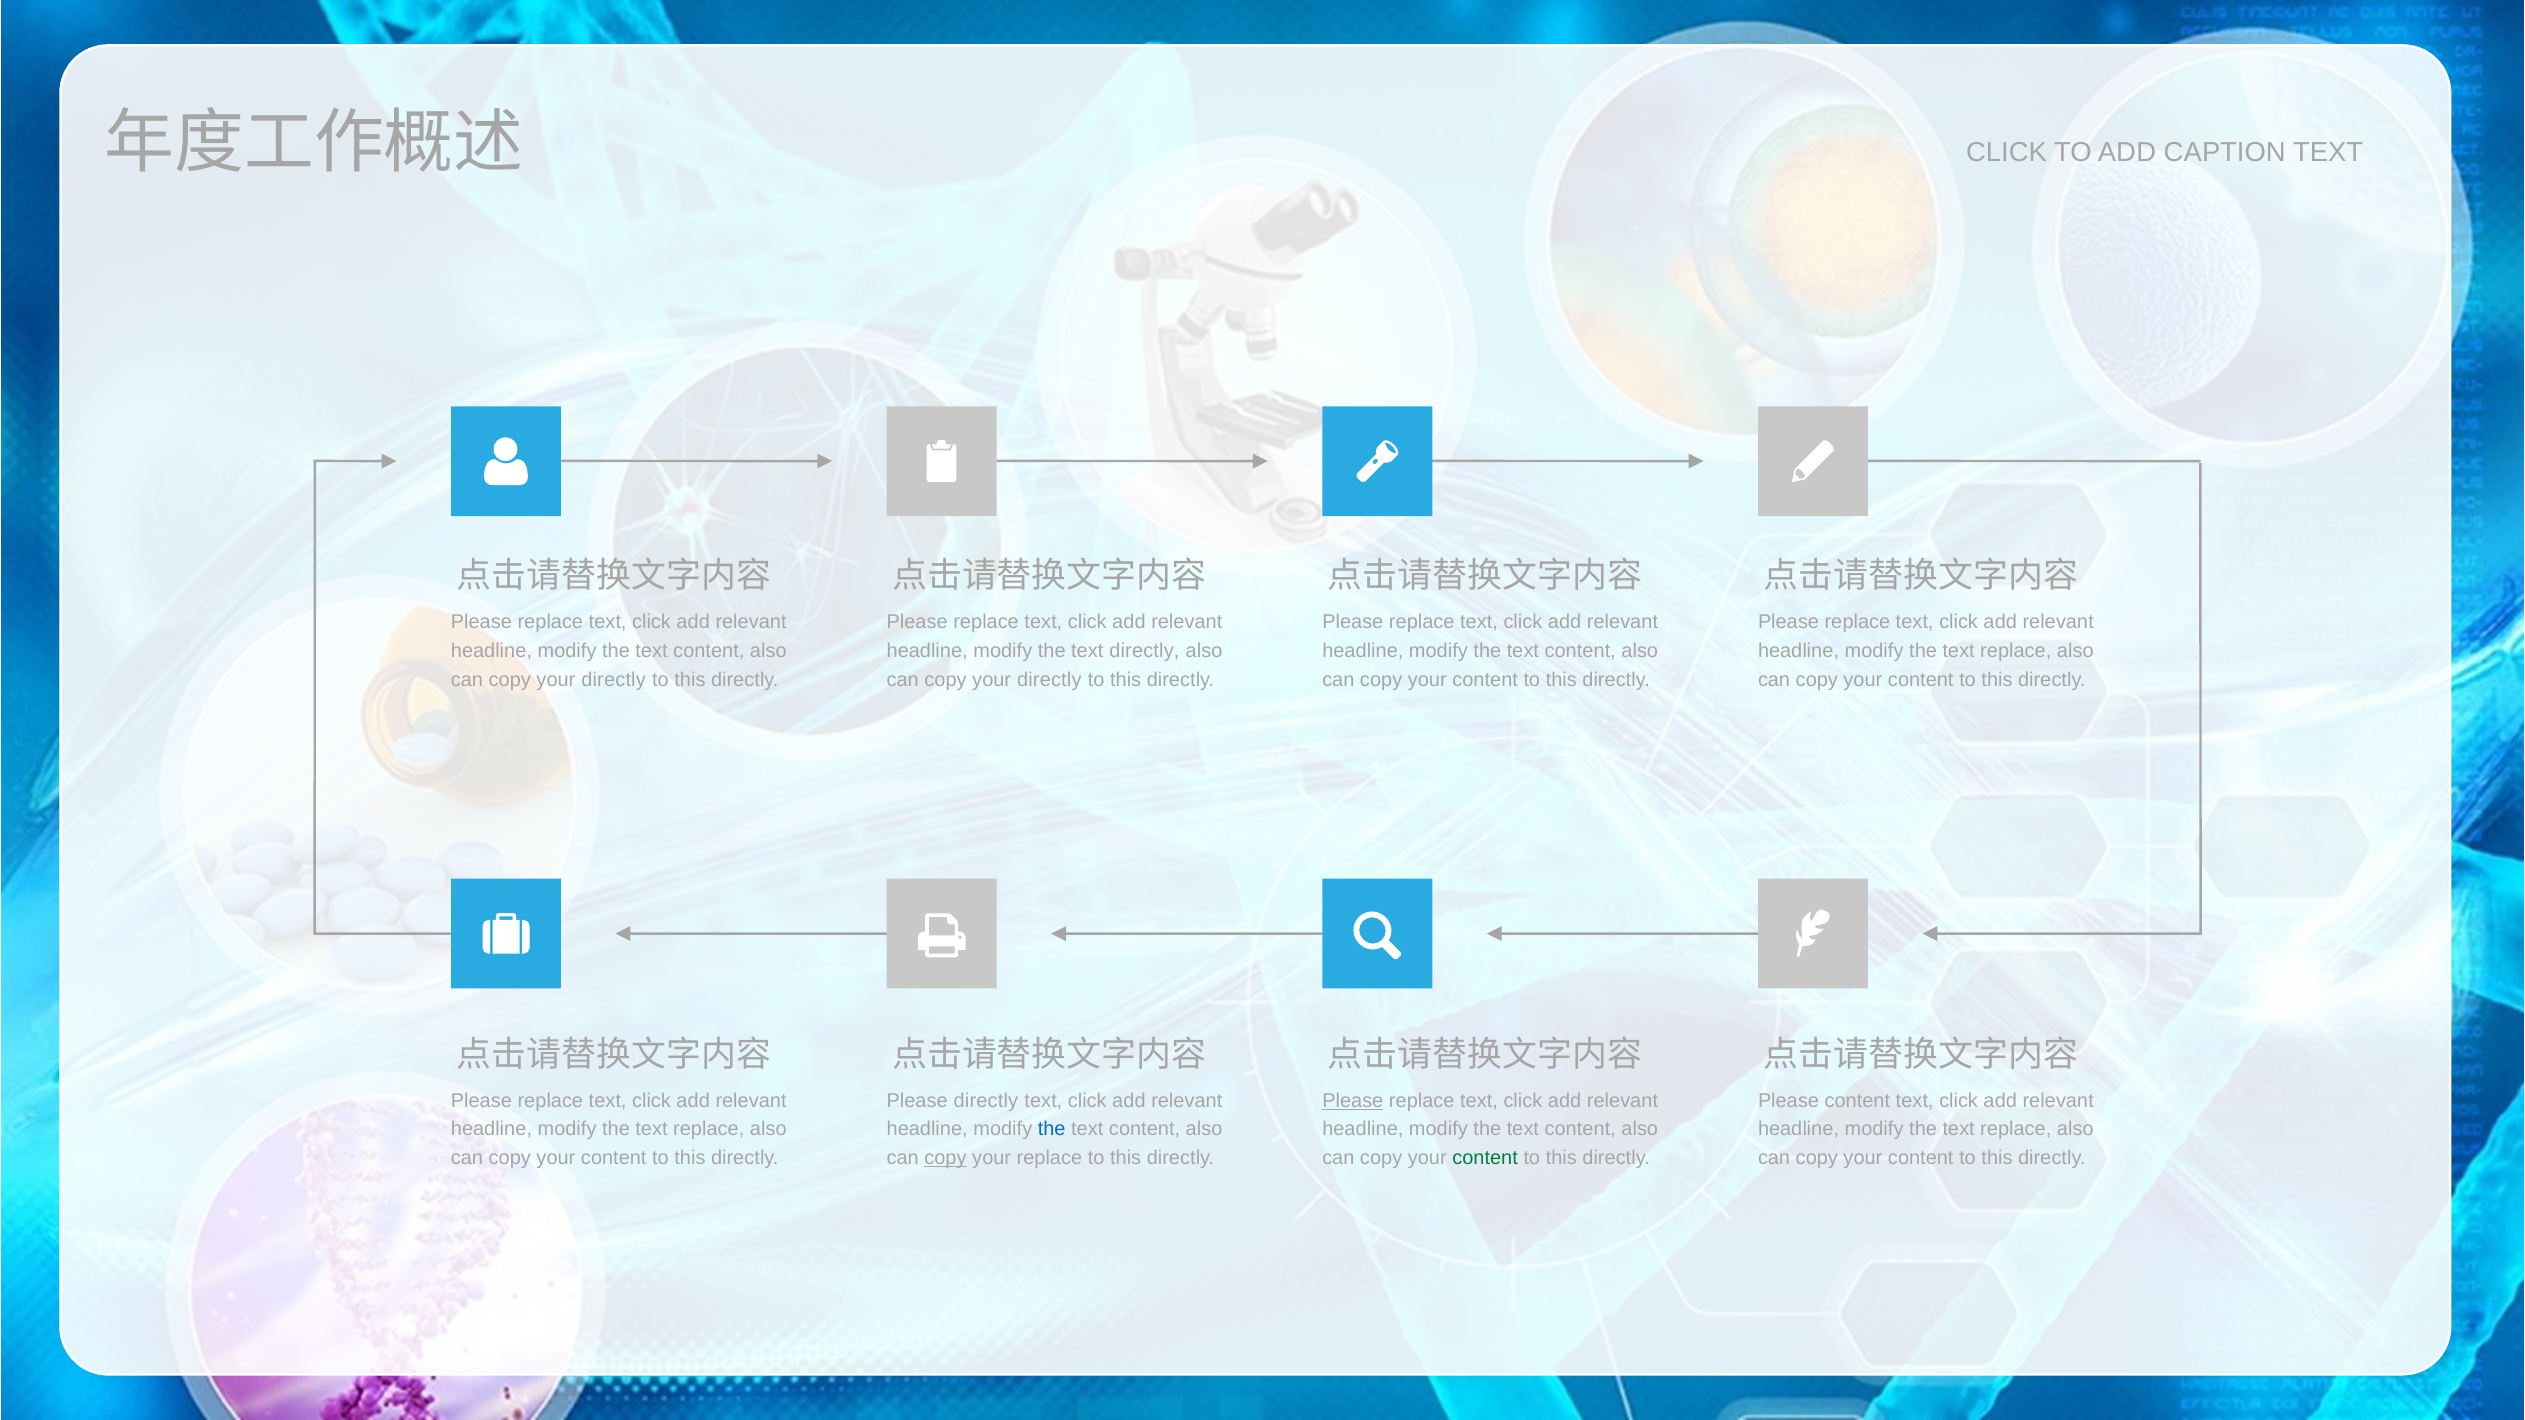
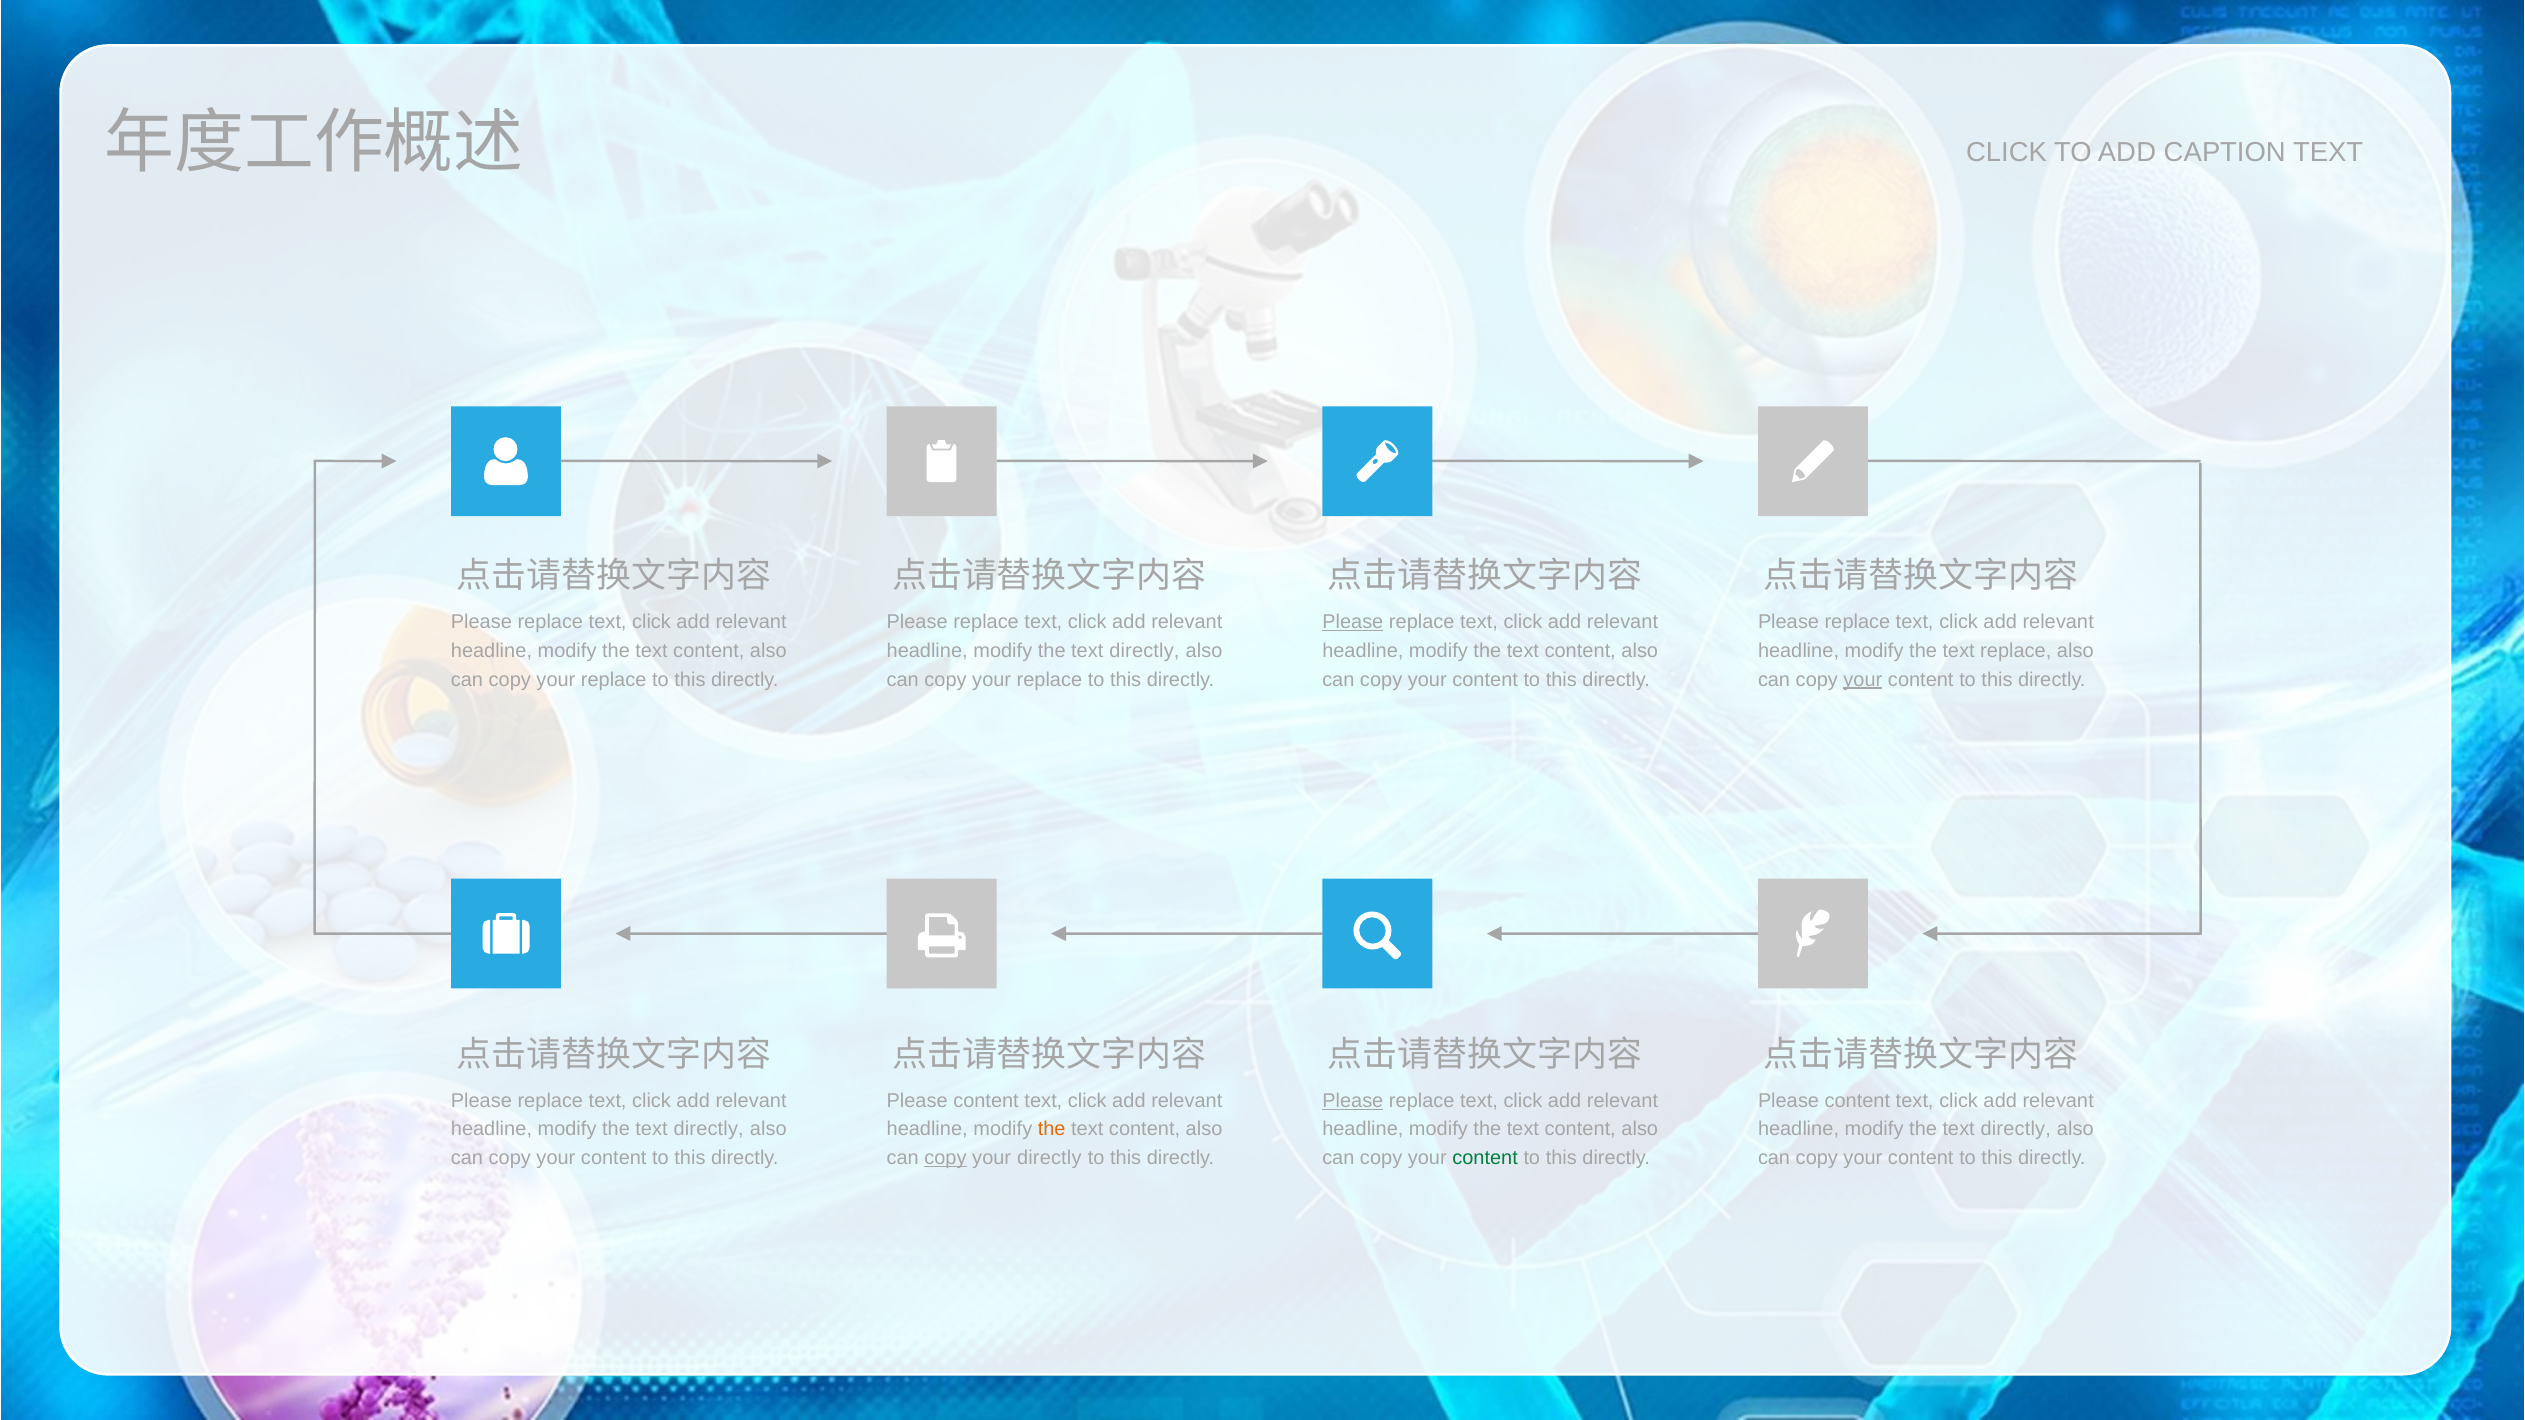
Please underline: none -> present (1353, 622)
directly: directly -> replace (614, 680)
directly: directly -> replace (1049, 680)
your underline: none -> present (1863, 680)
directly: directly -> content (986, 1101)
replace: replace -> directly (709, 1129)
the colour: blue -> orange (1052, 1129)
replace: replace -> directly (2016, 1129)
your replace: replace -> directly (1049, 1158)
